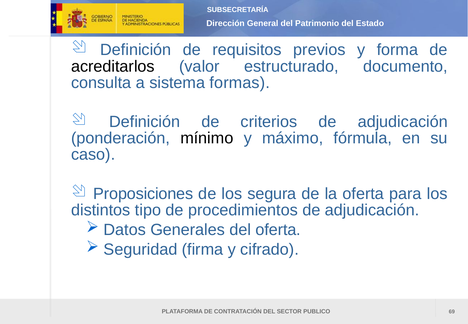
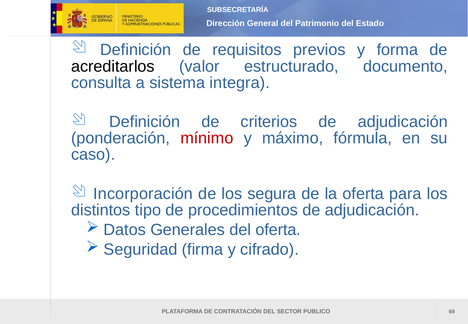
formas: formas -> integra (240, 83)
mínimo colour: black -> red (207, 138)
Proposiciones: Proposiciones -> Incorporación (143, 194)
